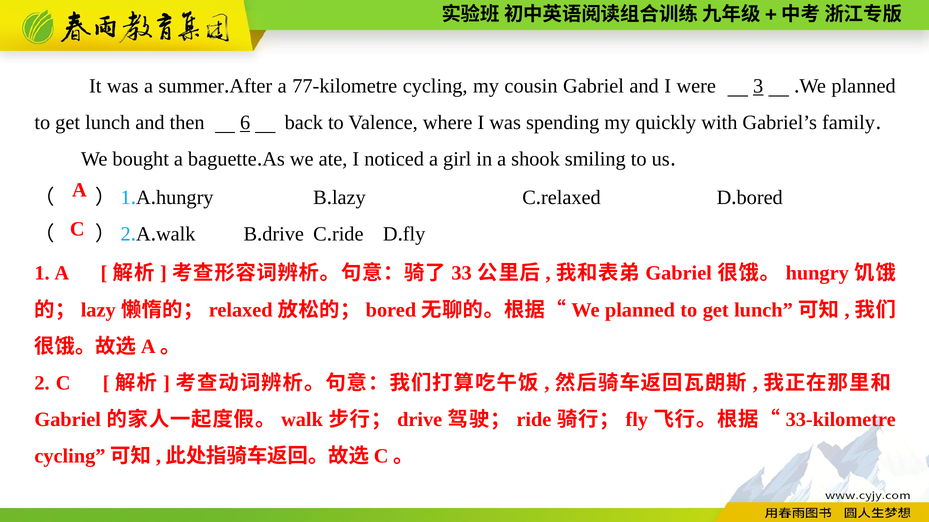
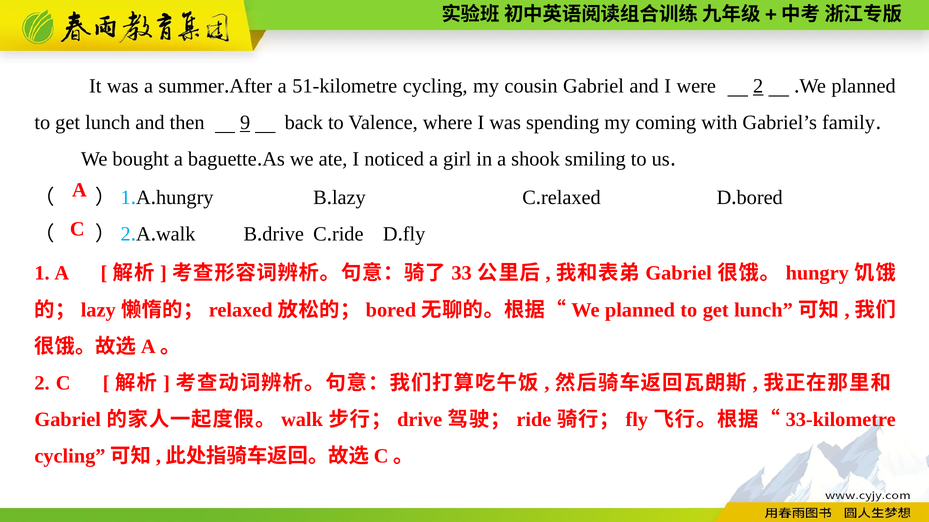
77-kilometre: 77-kilometre -> 51-kilometre (345, 86)
were 3: 3 -> 2 (758, 86)
6: 6 -> 9 (245, 123)
quickly: quickly -> coming (666, 123)
